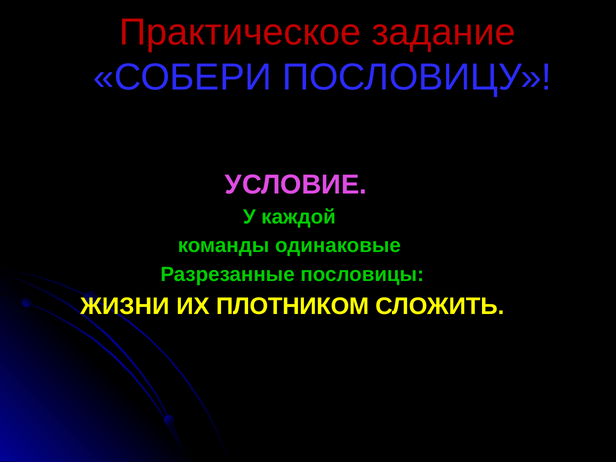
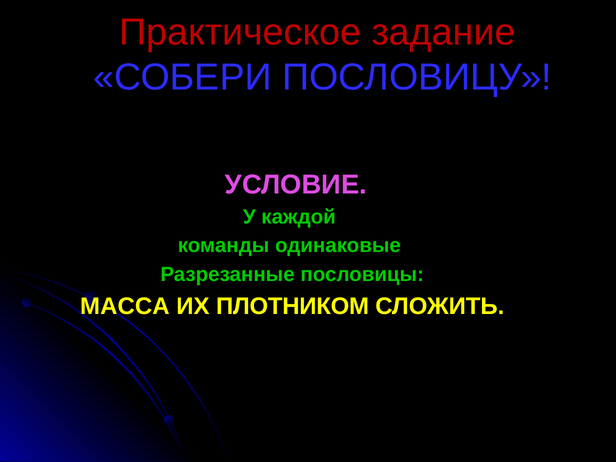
ЖИЗНИ: ЖИЗНИ -> МАССА (125, 306)
